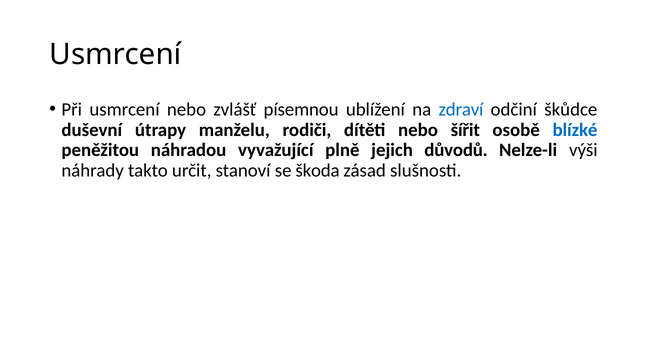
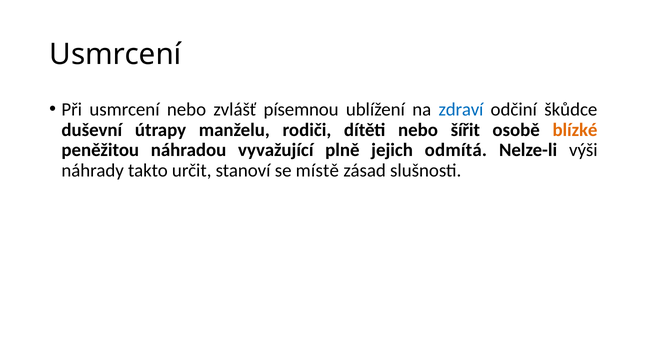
blízké colour: blue -> orange (575, 130)
důvodů: důvodů -> odmítá (456, 150)
škoda: škoda -> místě (317, 171)
